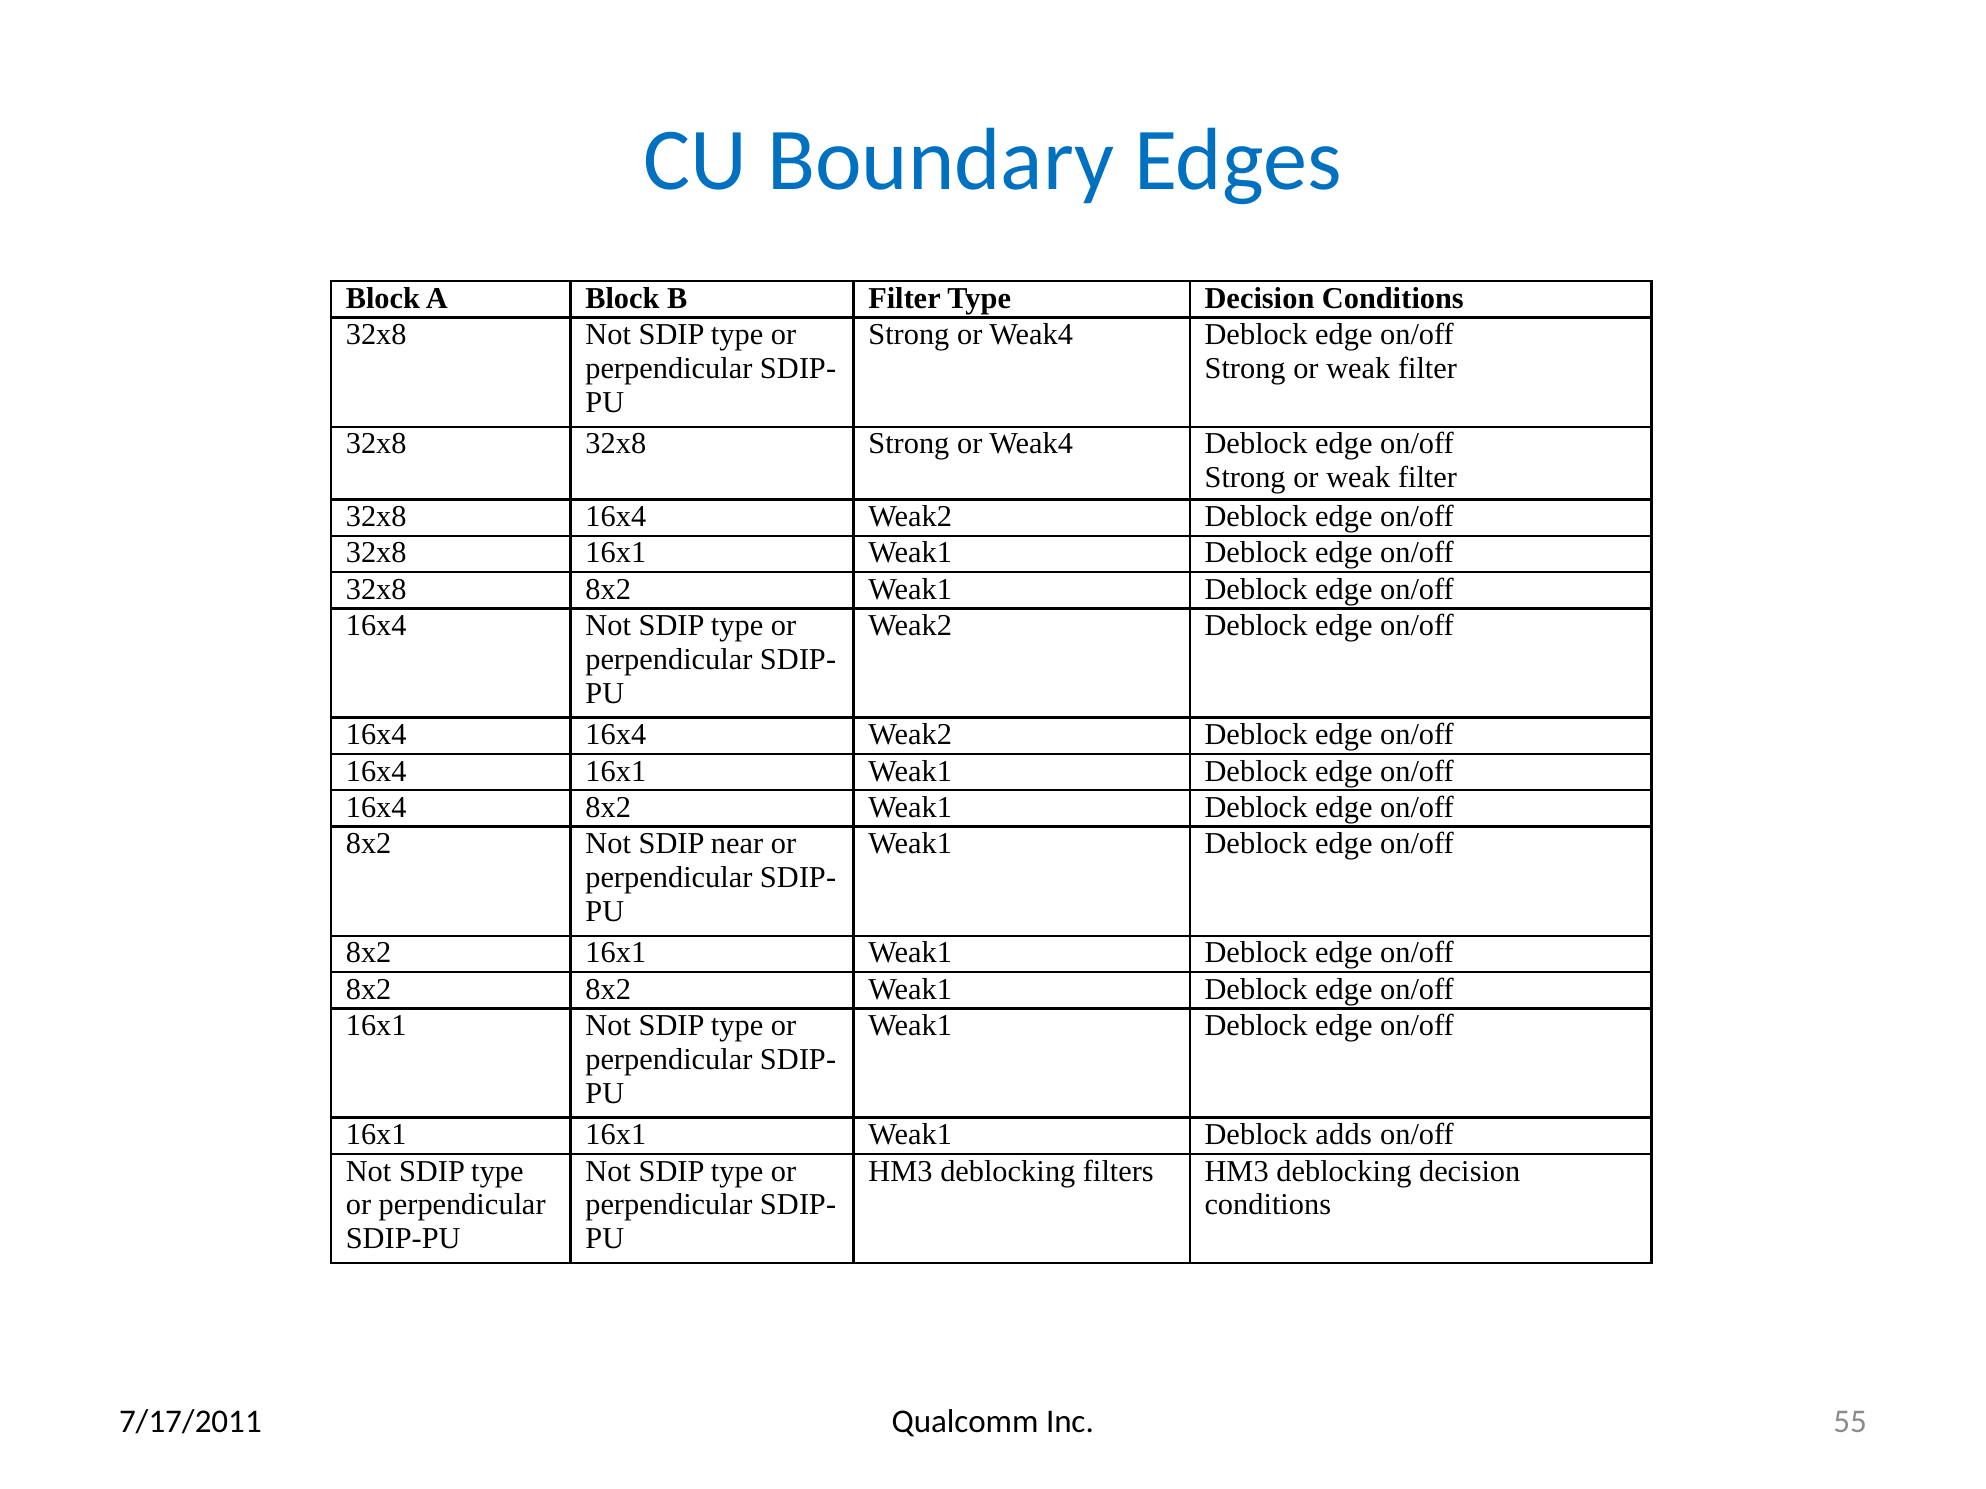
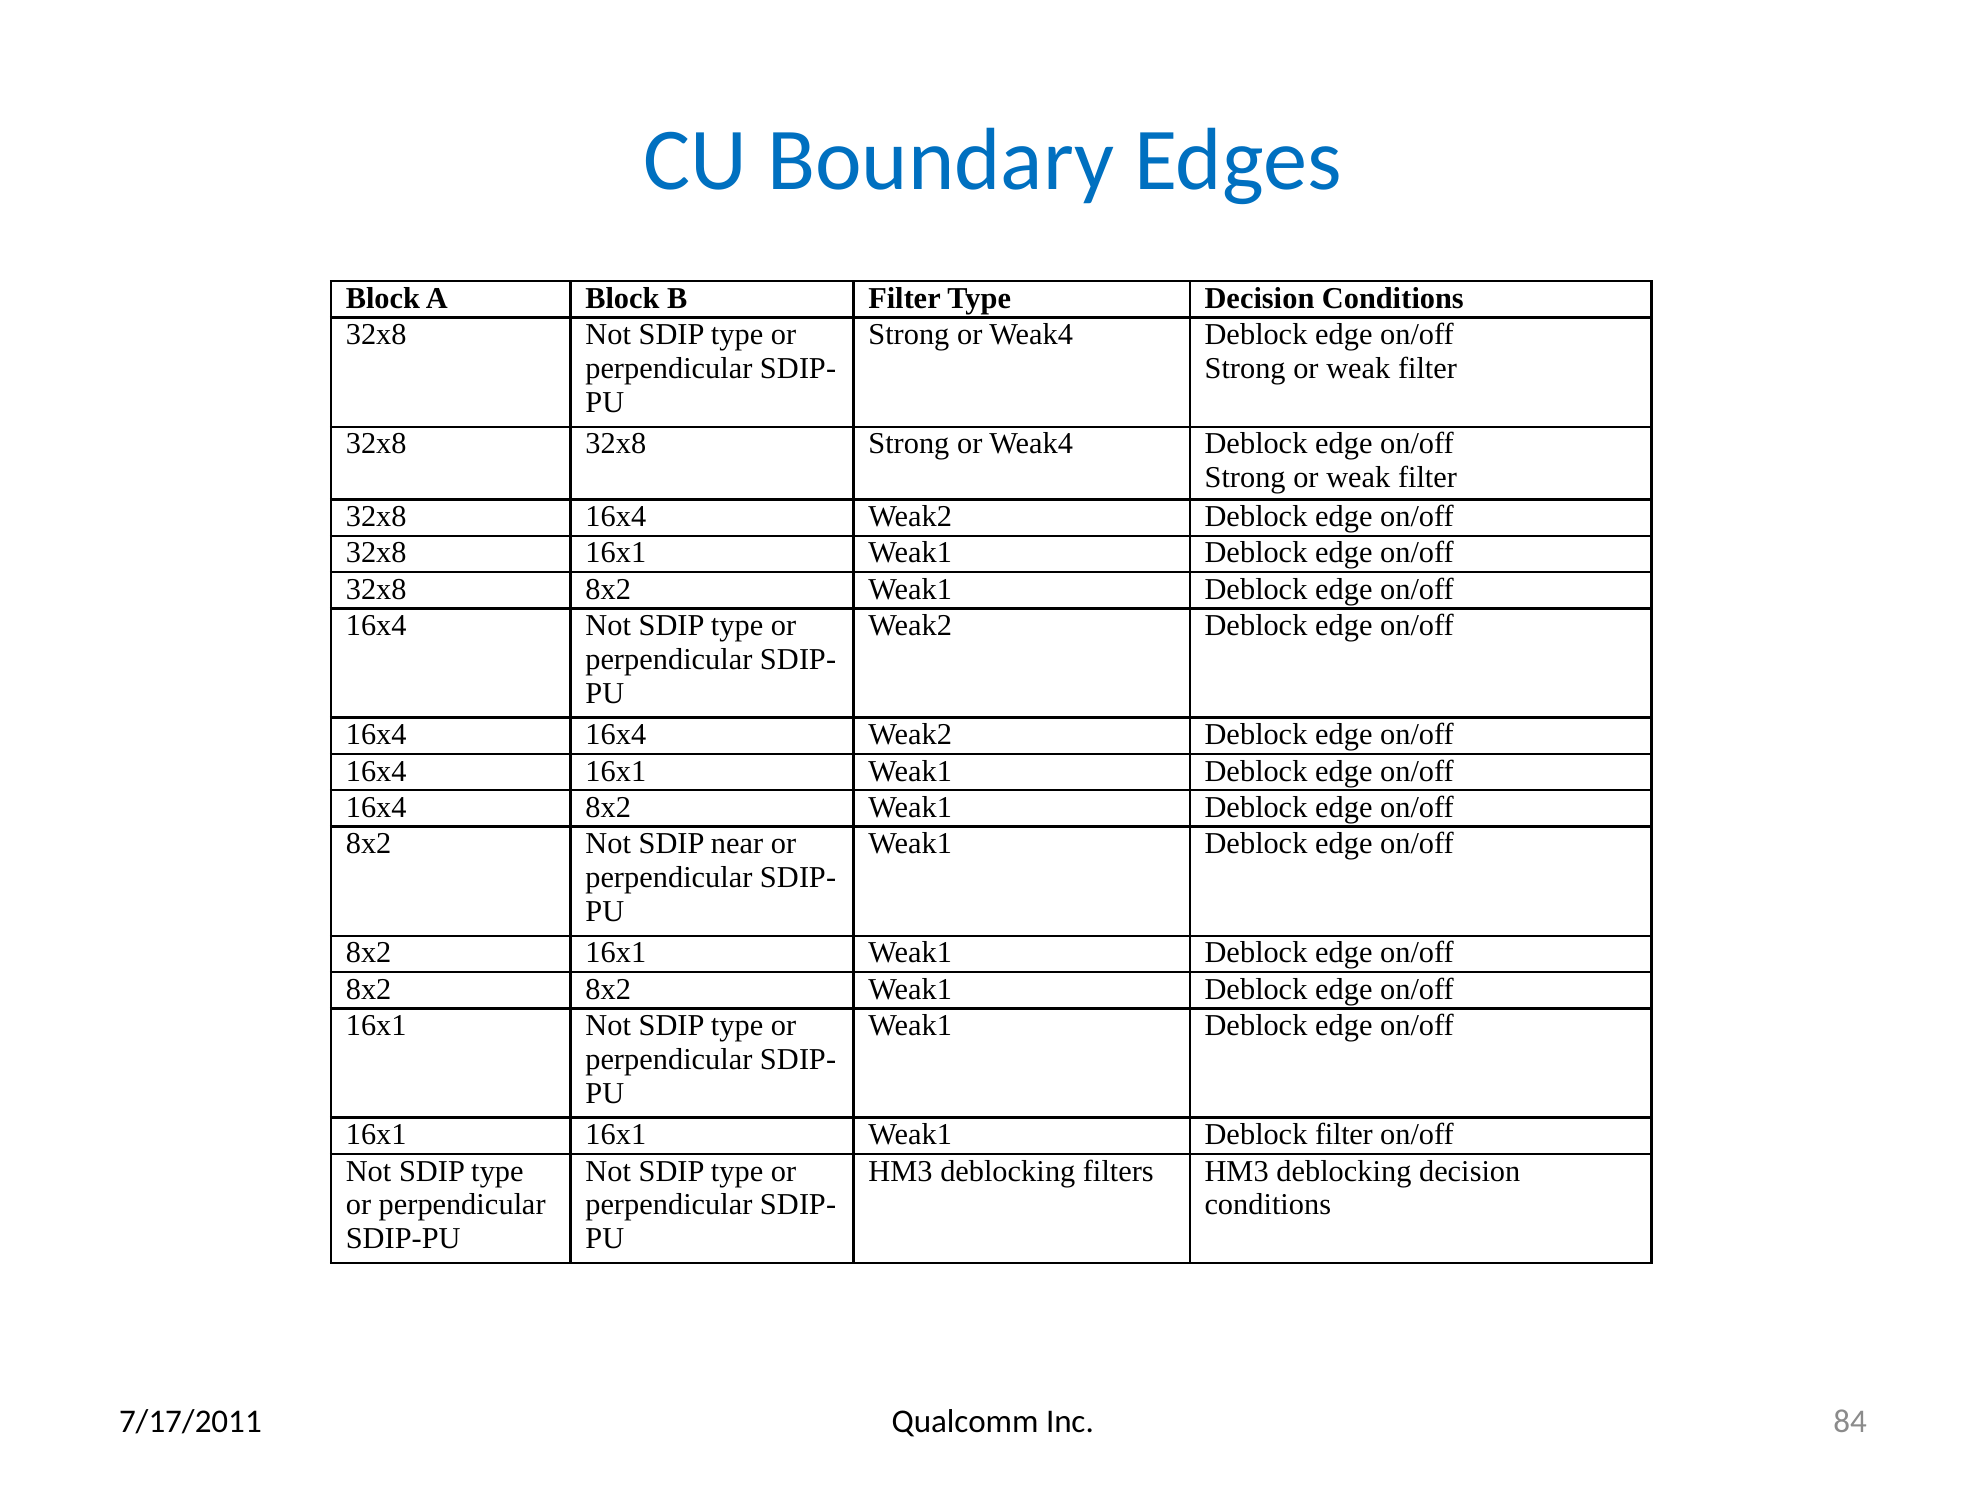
Deblock adds: adds -> filter (1344, 1135)
55: 55 -> 84 (1850, 1422)
